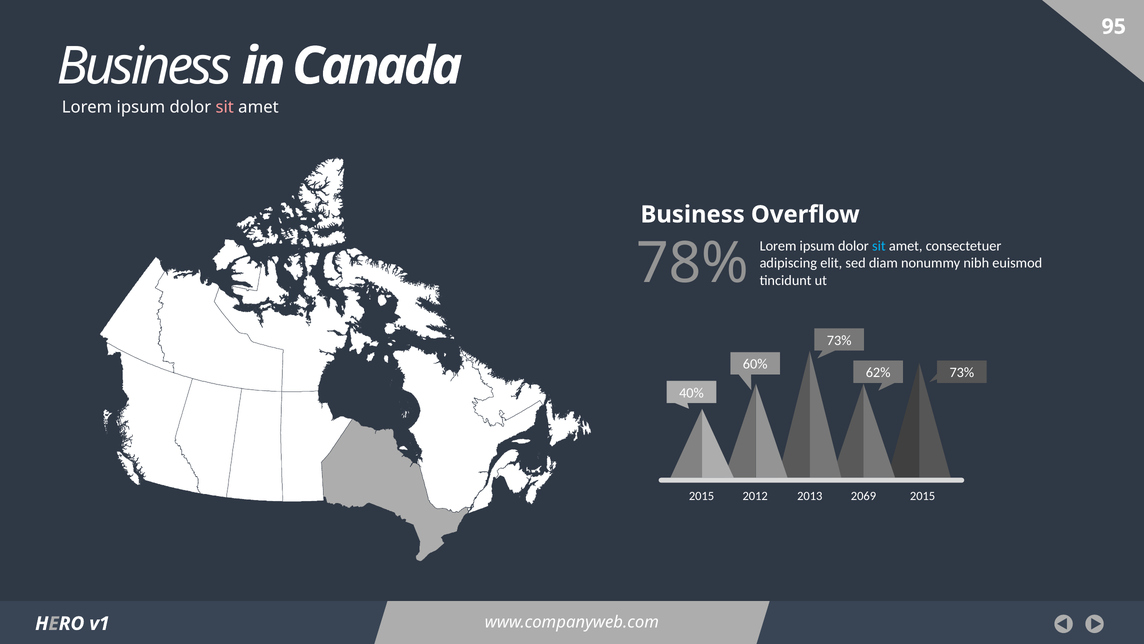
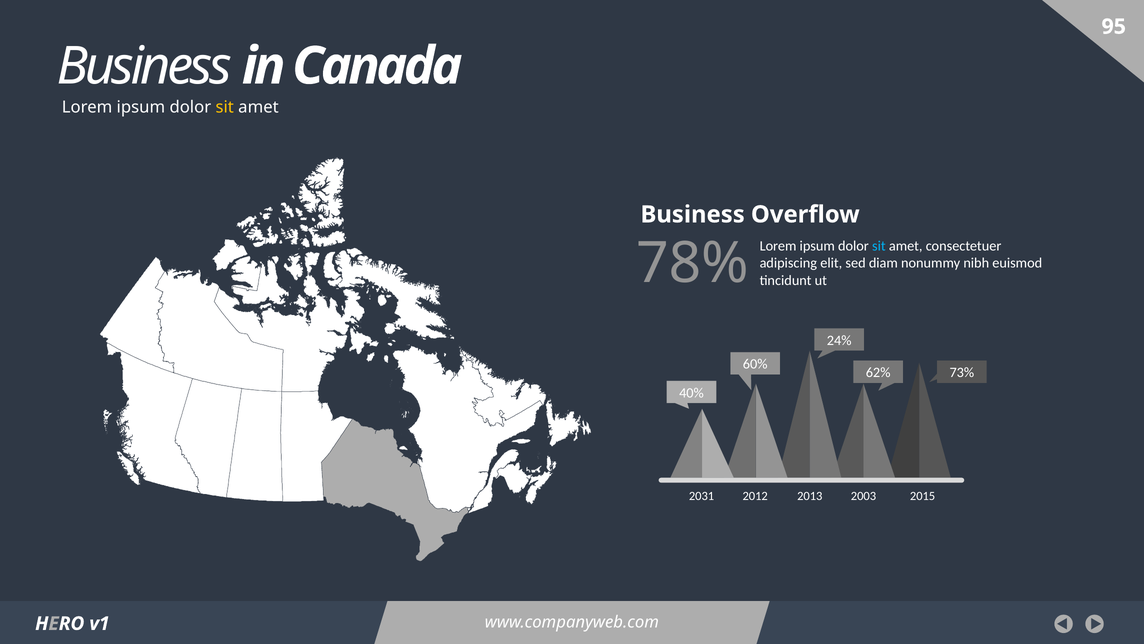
sit colour: pink -> yellow (225, 107)
73%: 73% -> 24% (839, 340)
2015: 2015 -> 2031 (702, 496)
2069: 2069 -> 2003 (863, 496)
